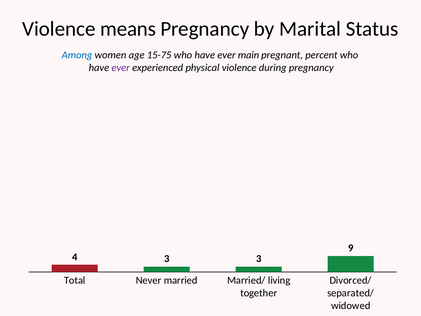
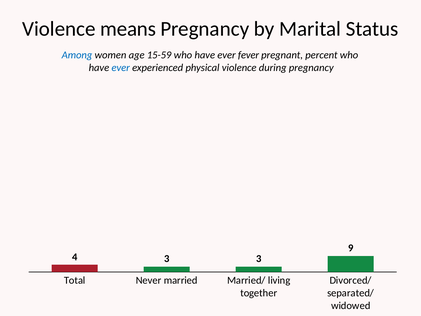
15-75: 15-75 -> 15-59 (159, 55)
main: main -> fever (249, 55)
ever colour: purple -> blue (121, 68)
